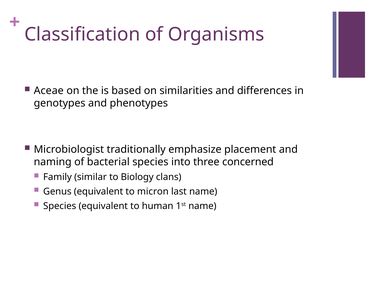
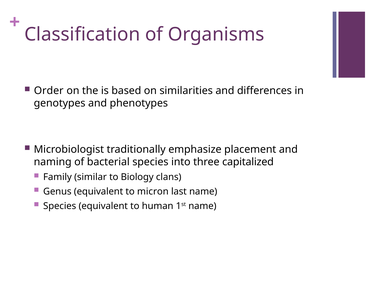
Aceae: Aceae -> Order (49, 91)
concerned: concerned -> capitalized (248, 162)
